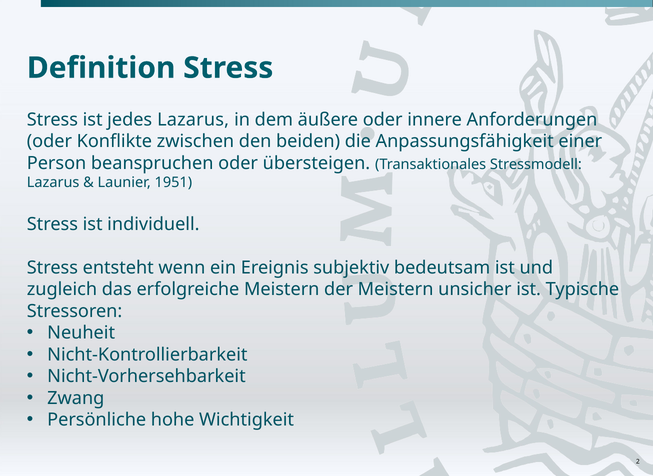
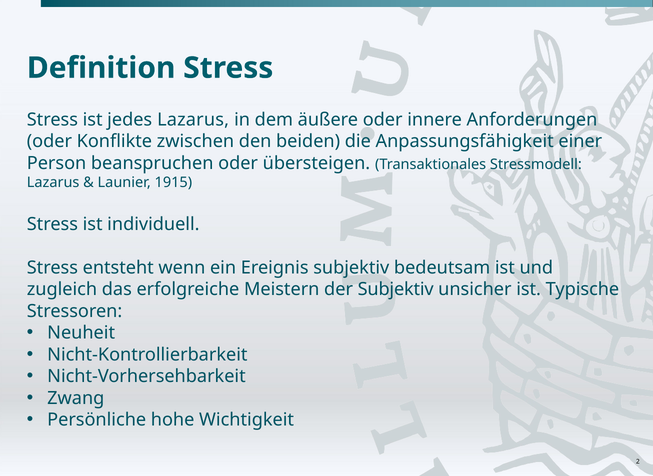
1951: 1951 -> 1915 (173, 182)
der Meistern: Meistern -> Subjektiv (396, 289)
